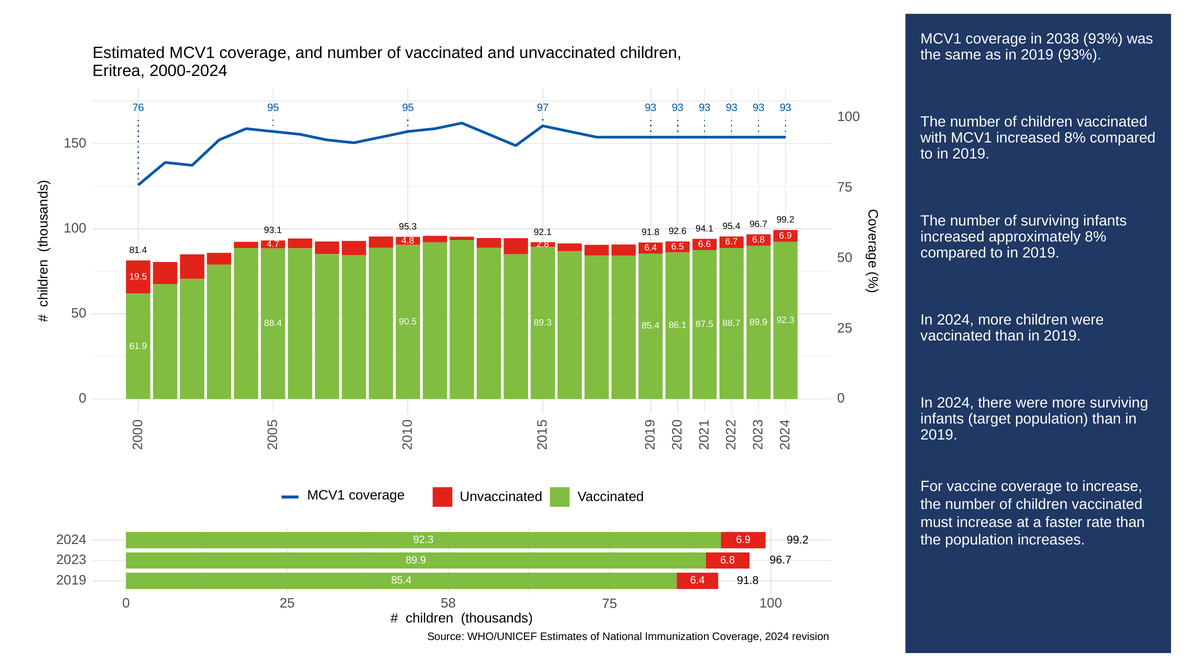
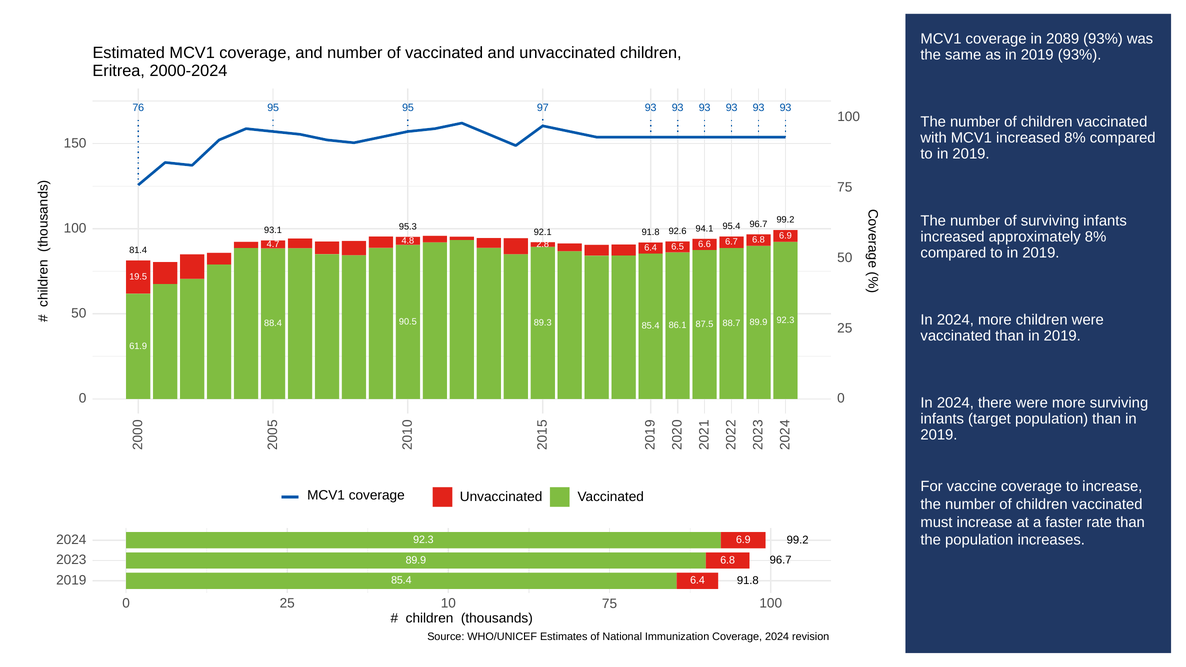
2038: 2038 -> 2089 (1063, 39)
58: 58 -> 10 (448, 604)
